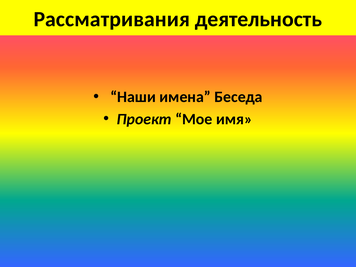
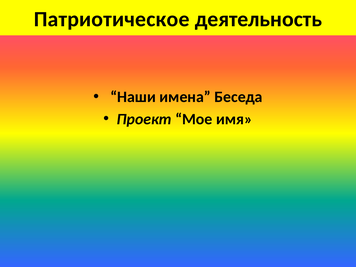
Рассматривания: Рассматривания -> Патриотическое (112, 19)
